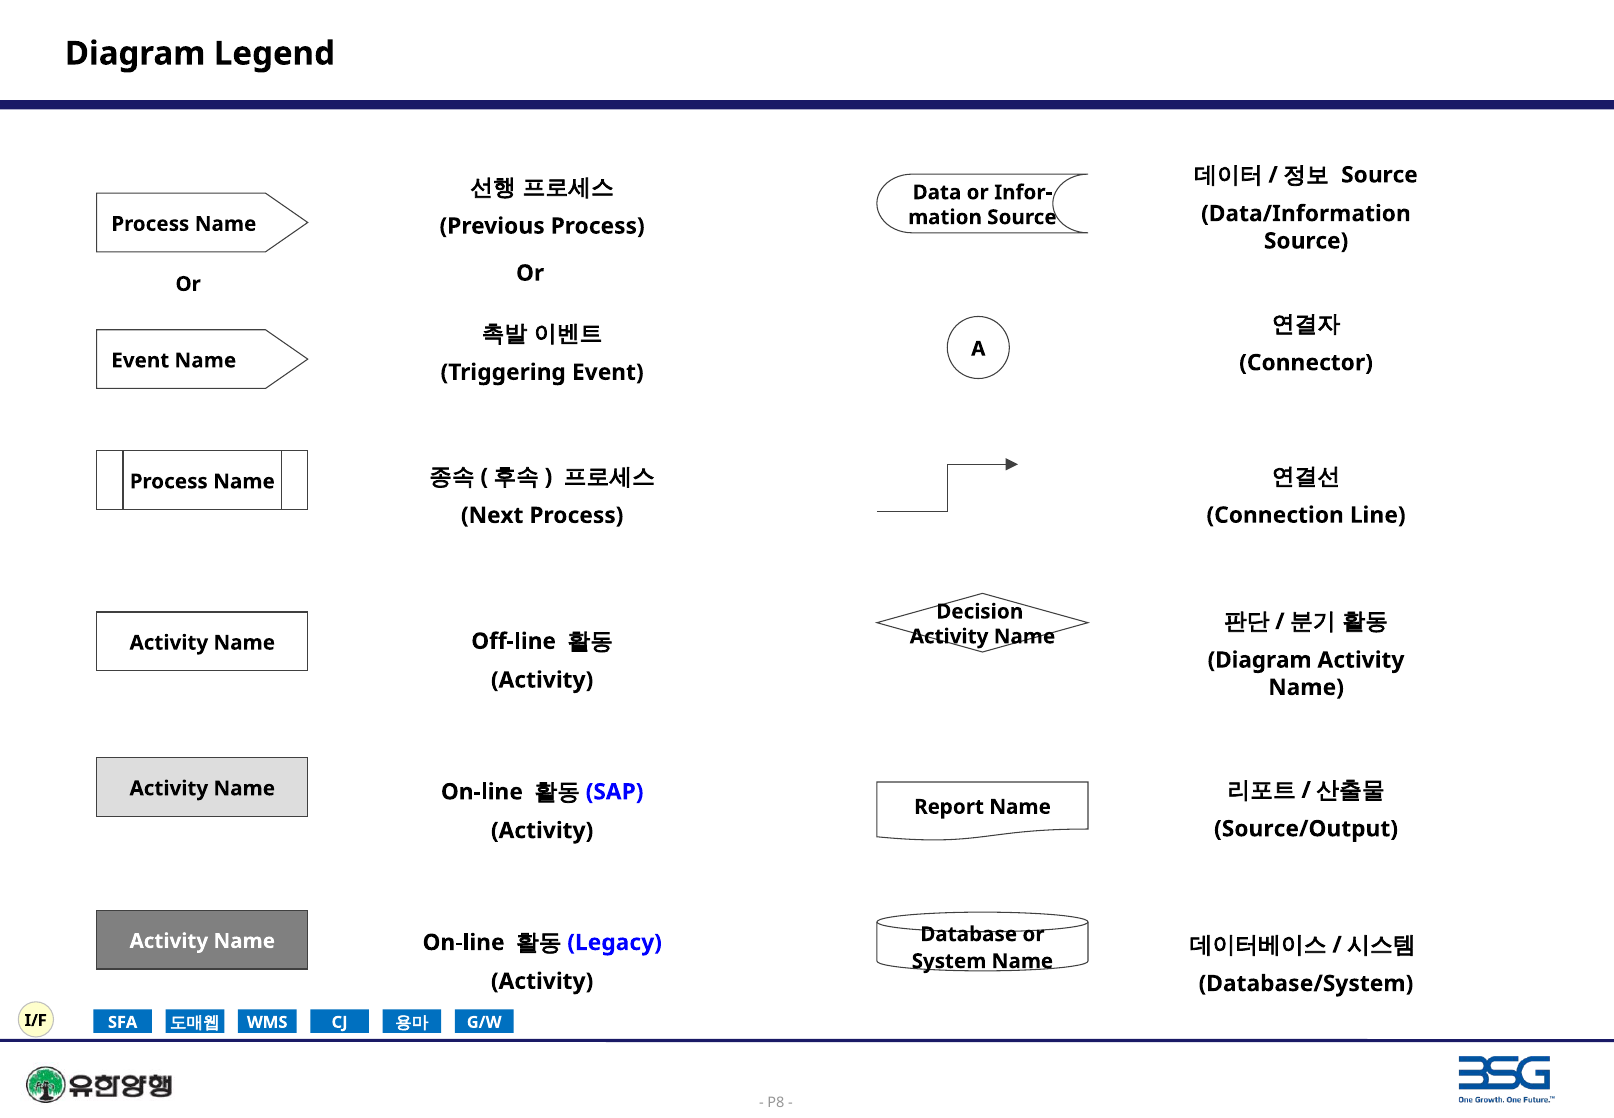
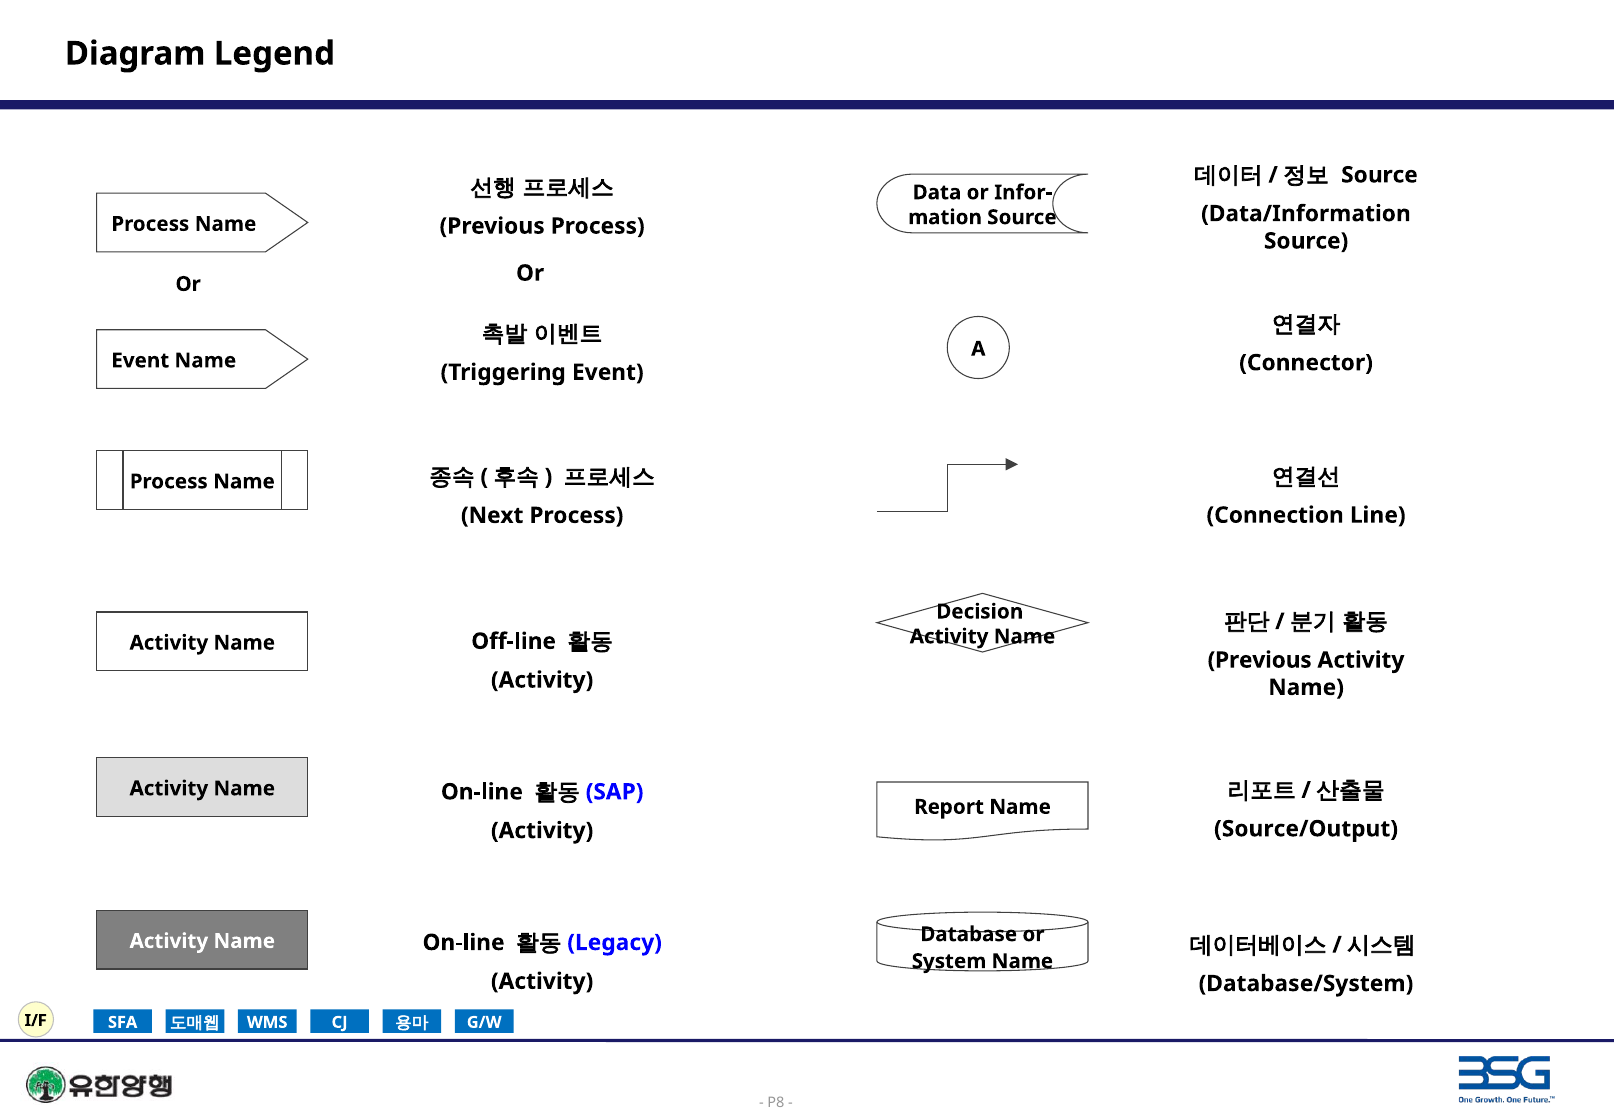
Diagram: Diagram -> Previous (1260, 660)
